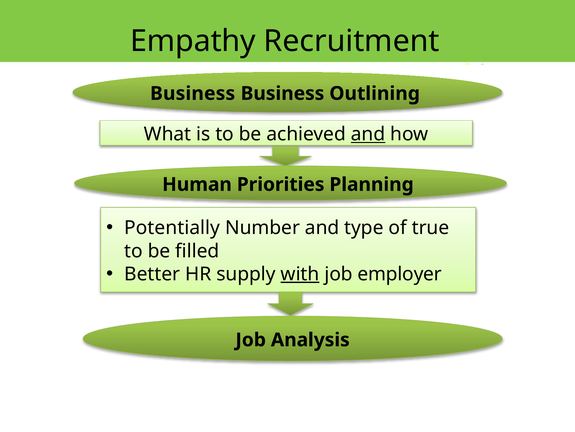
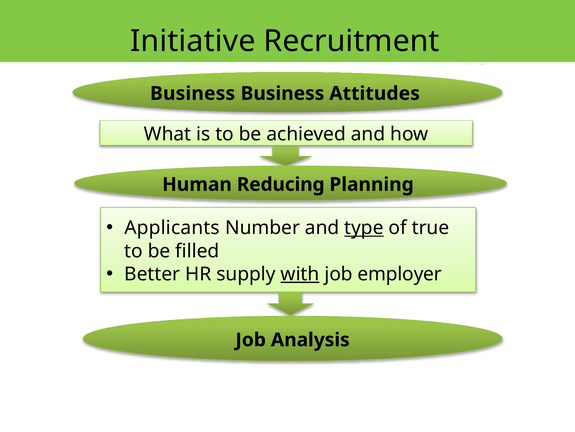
Empathy: Empathy -> Initiative (193, 41)
Outlining: Outlining -> Attitudes (375, 93)
and underline: present -> none (368, 134)
Priorities: Priorities -> Reducing (281, 184)
Potentially: Potentially -> Applicants (172, 228)
type underline: none -> present (364, 228)
